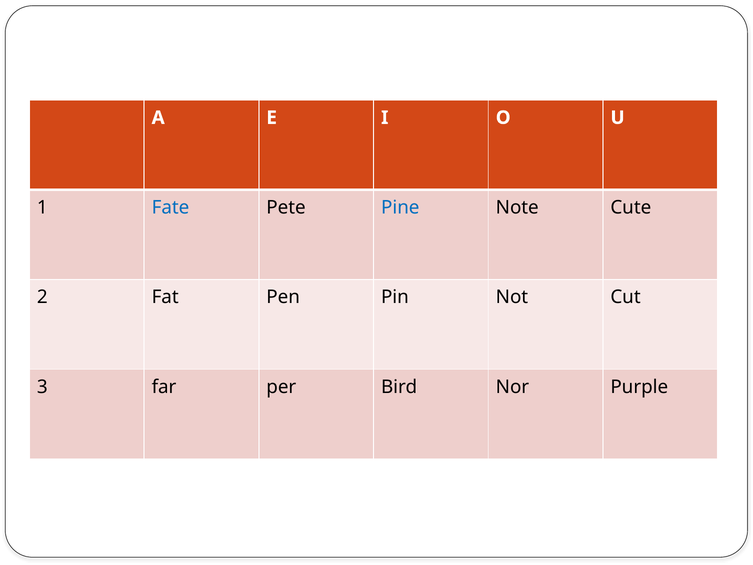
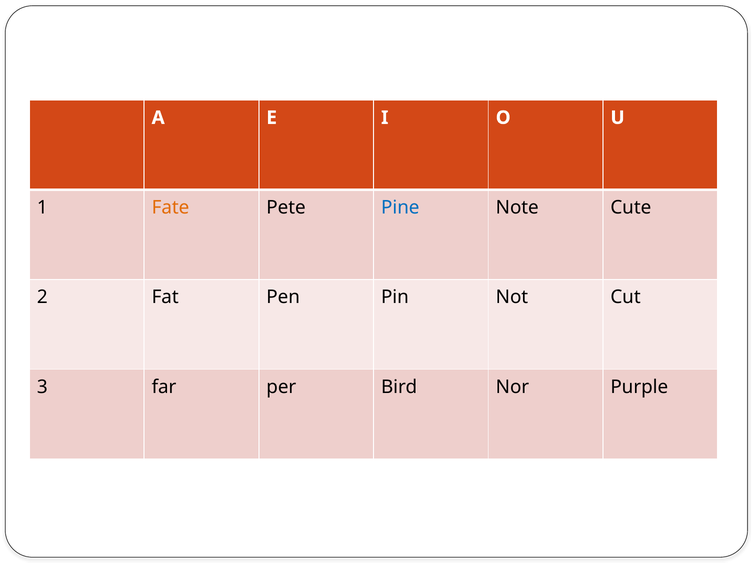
Fate colour: blue -> orange (170, 207)
